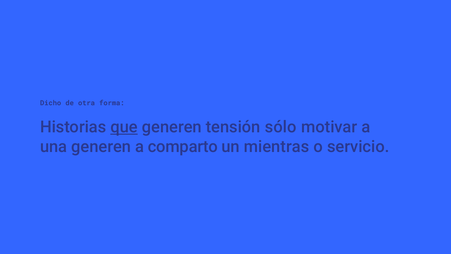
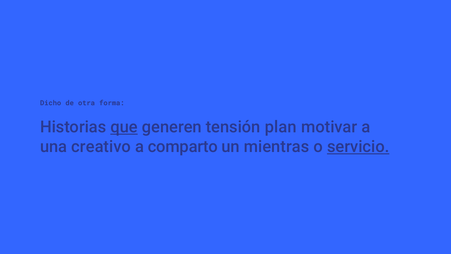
sólo: sólo -> plan (281, 127)
una generen: generen -> creativo (101, 147)
servicio underline: none -> present (358, 147)
